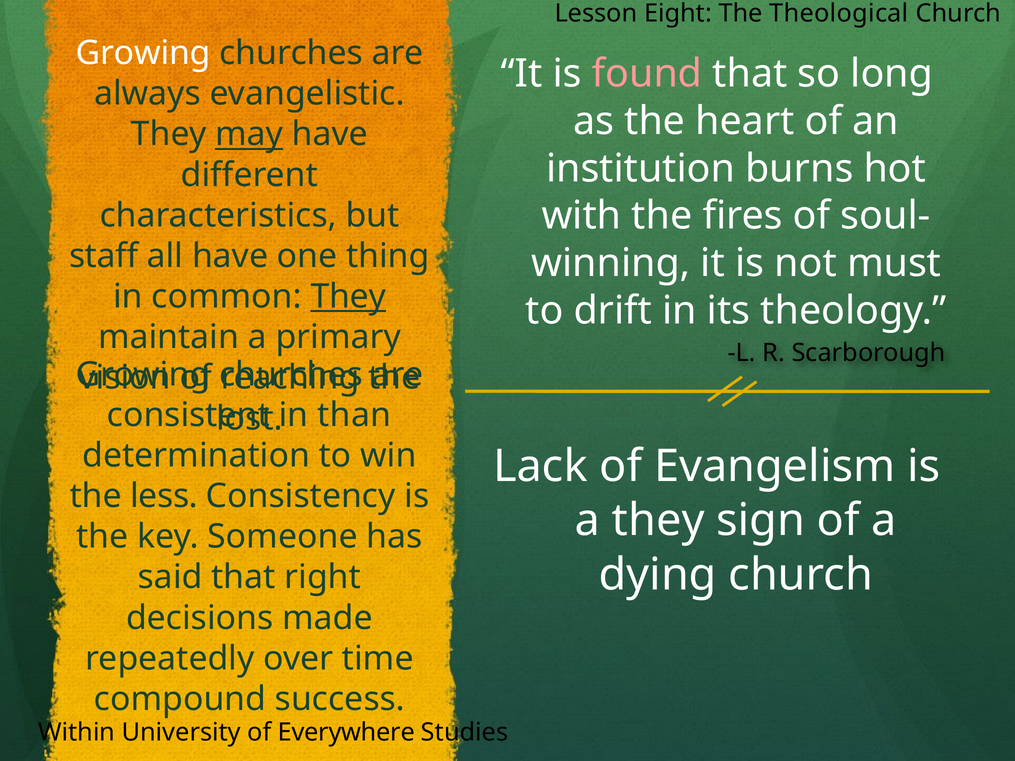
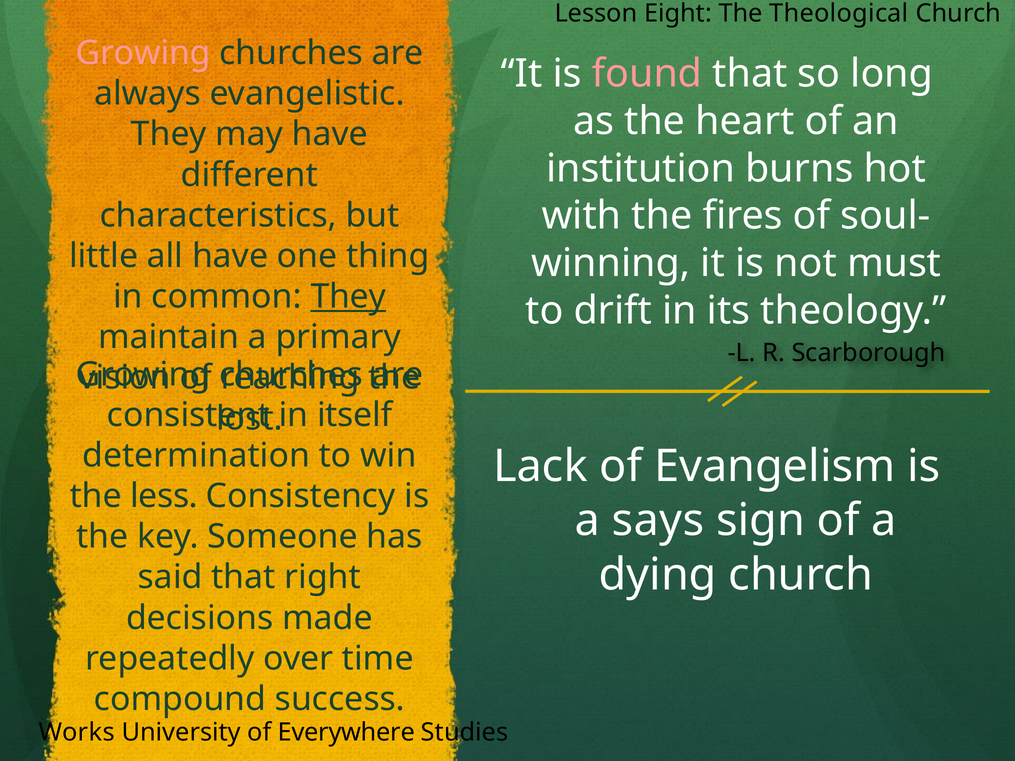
Growing colour: white -> pink (143, 53)
may underline: present -> none (249, 134)
staff: staff -> little (104, 256)
than: than -> itself (355, 415)
a they: they -> says (658, 521)
Within: Within -> Works (77, 732)
